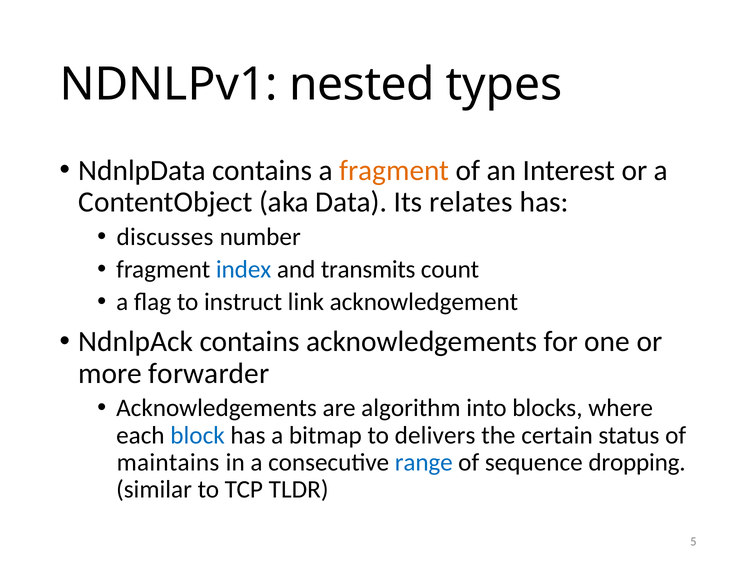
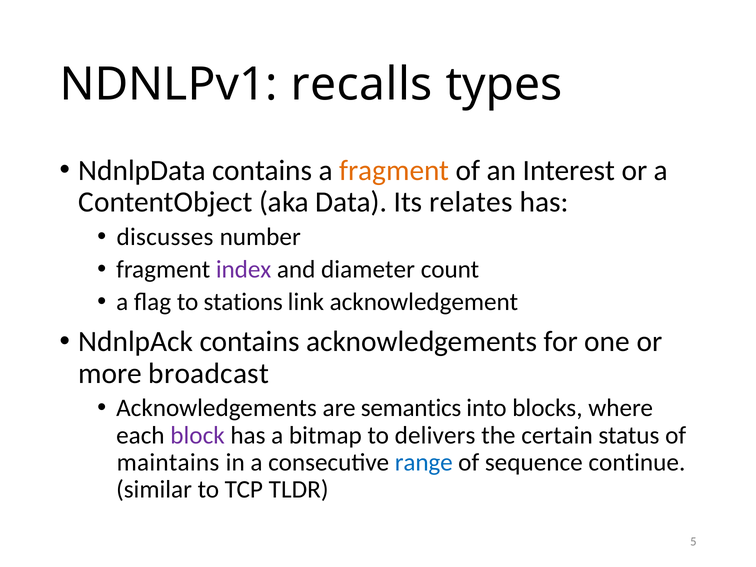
nested: nested -> recalls (362, 85)
index colour: blue -> purple (244, 269)
transmits: transmits -> diameter (368, 269)
instruct: instruct -> stations (243, 302)
forwarder: forwarder -> broadcast (209, 373)
algorithm: algorithm -> semantics (411, 408)
block colour: blue -> purple (198, 435)
dropping: dropping -> continue (637, 462)
